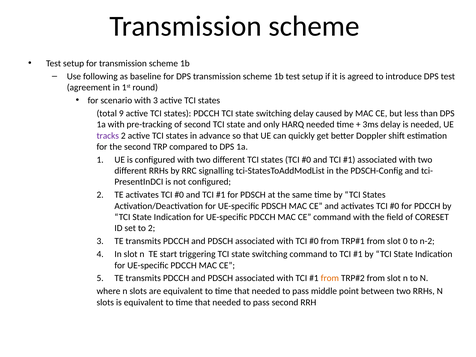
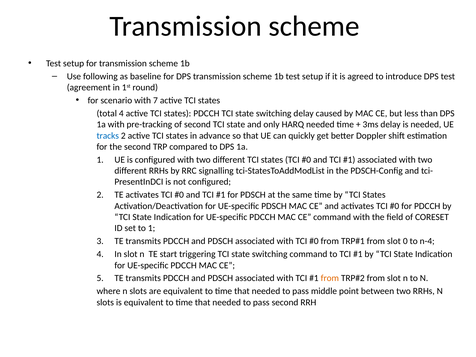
with 3: 3 -> 7 (155, 100)
total 9: 9 -> 4 (121, 113)
tracks colour: purple -> blue (108, 136)
to 2: 2 -> 1 (152, 228)
n-2: n-2 -> n-4 (427, 241)
